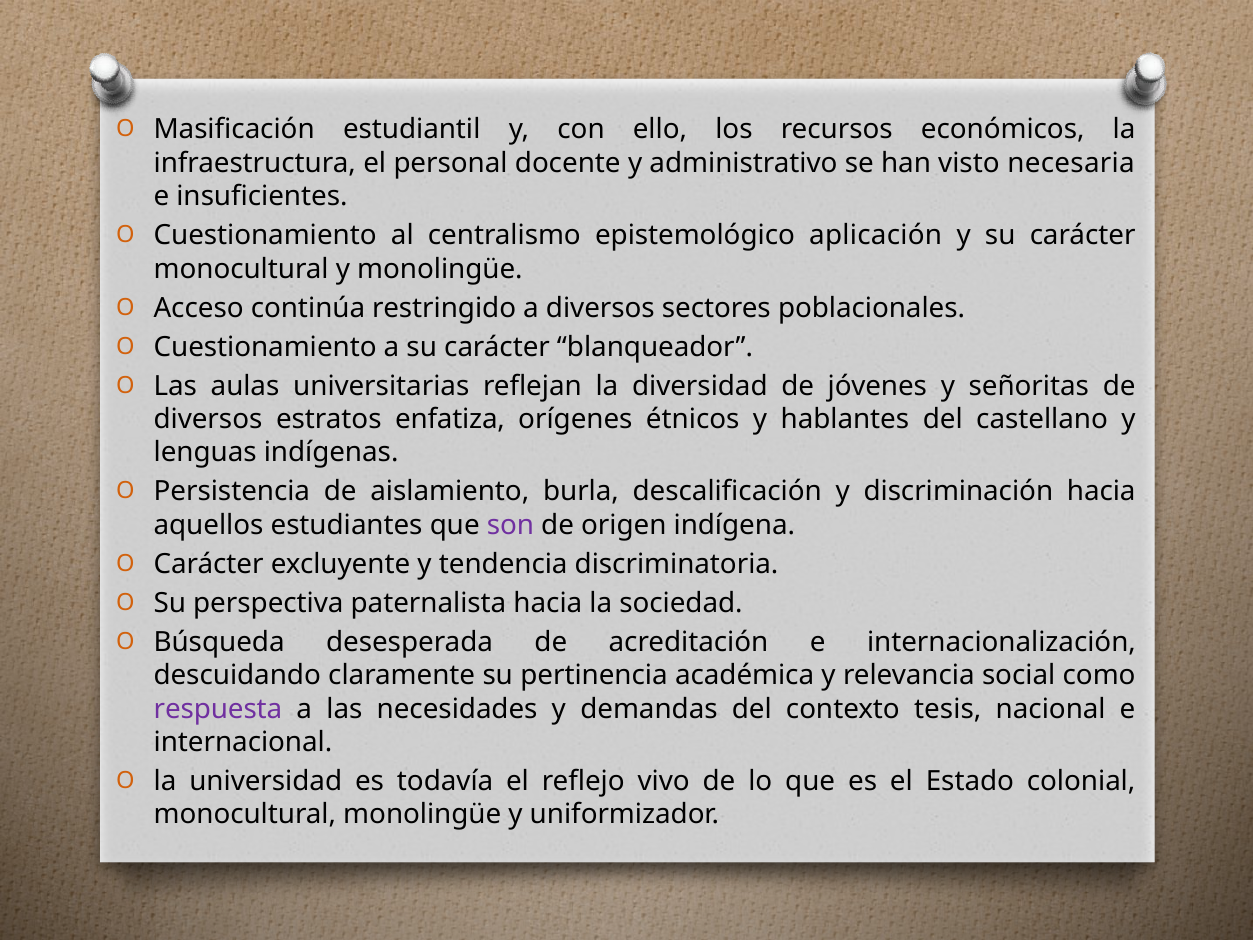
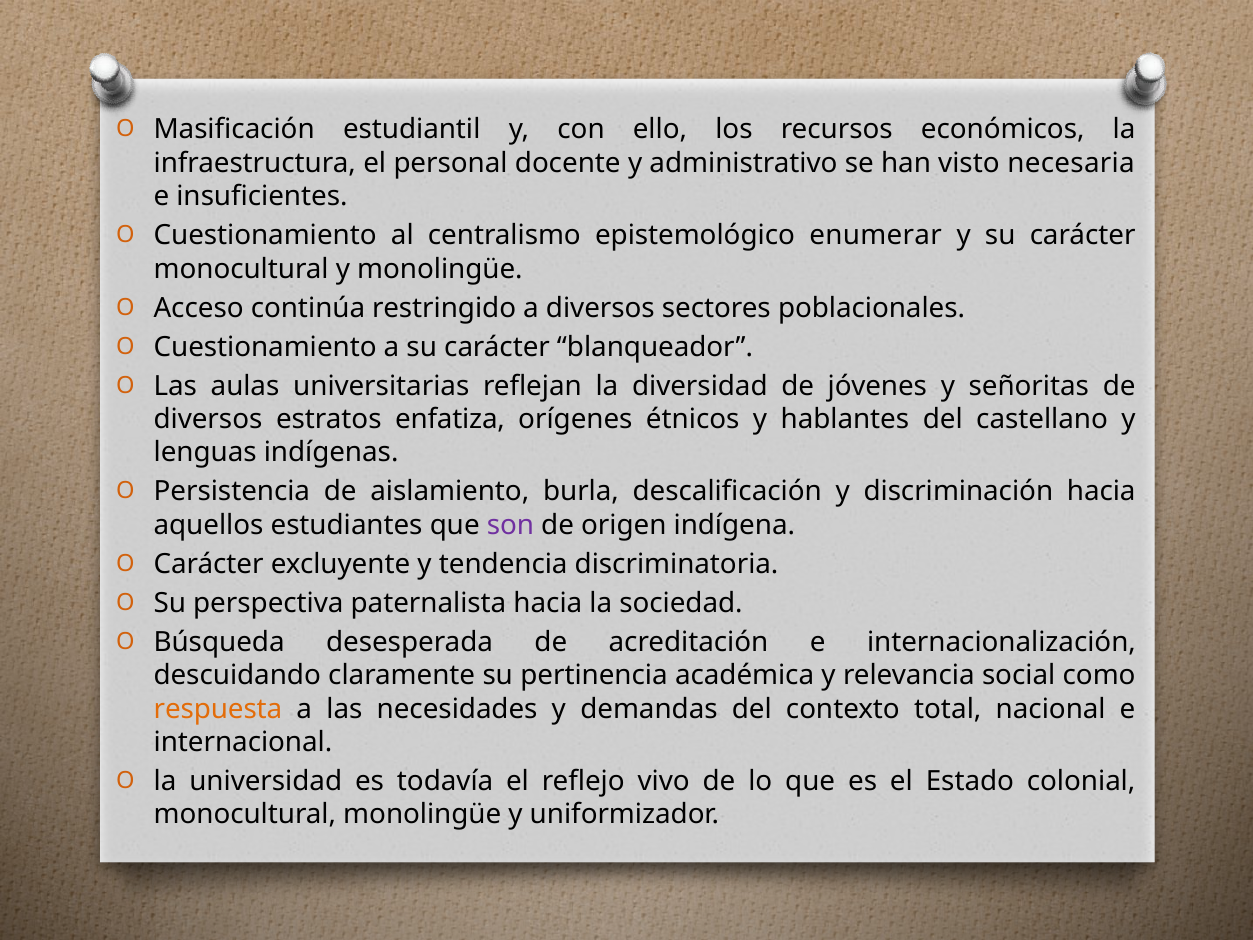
aplicación: aplicación -> enumerar (876, 235)
respuesta colour: purple -> orange (218, 709)
tesis: tesis -> total (948, 709)
